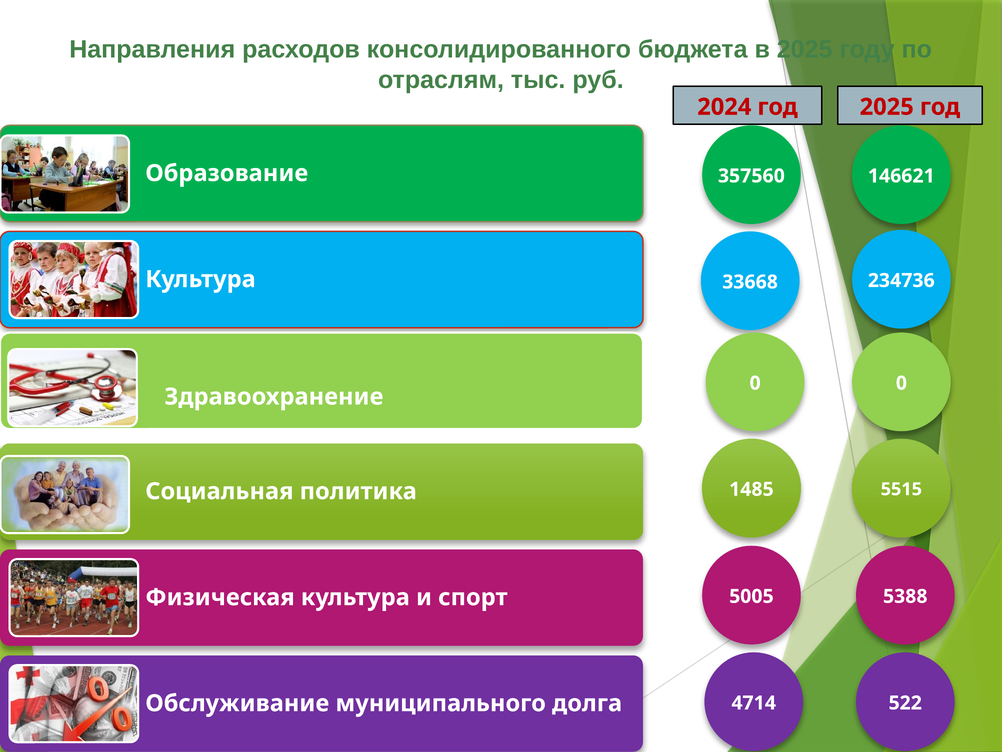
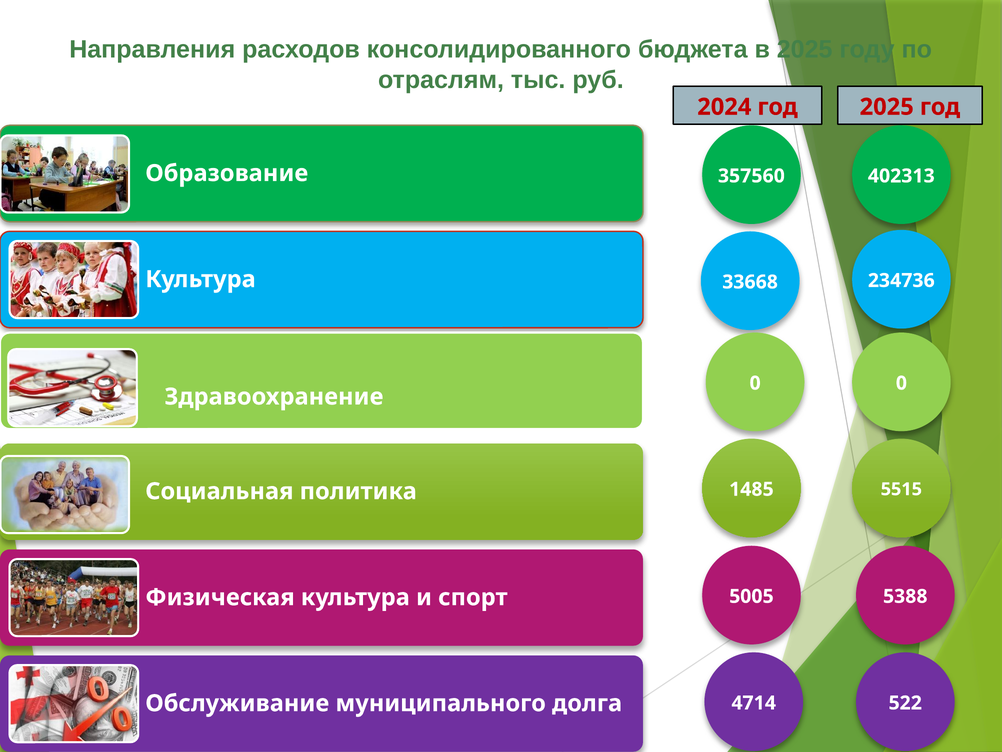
146621: 146621 -> 402313 (901, 176)
